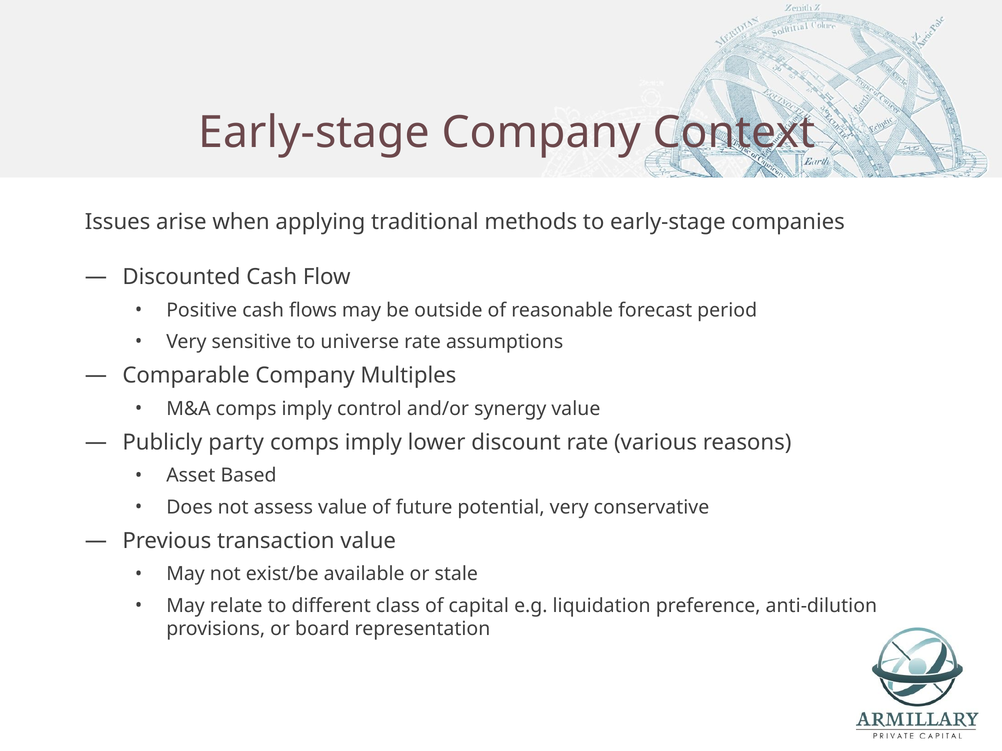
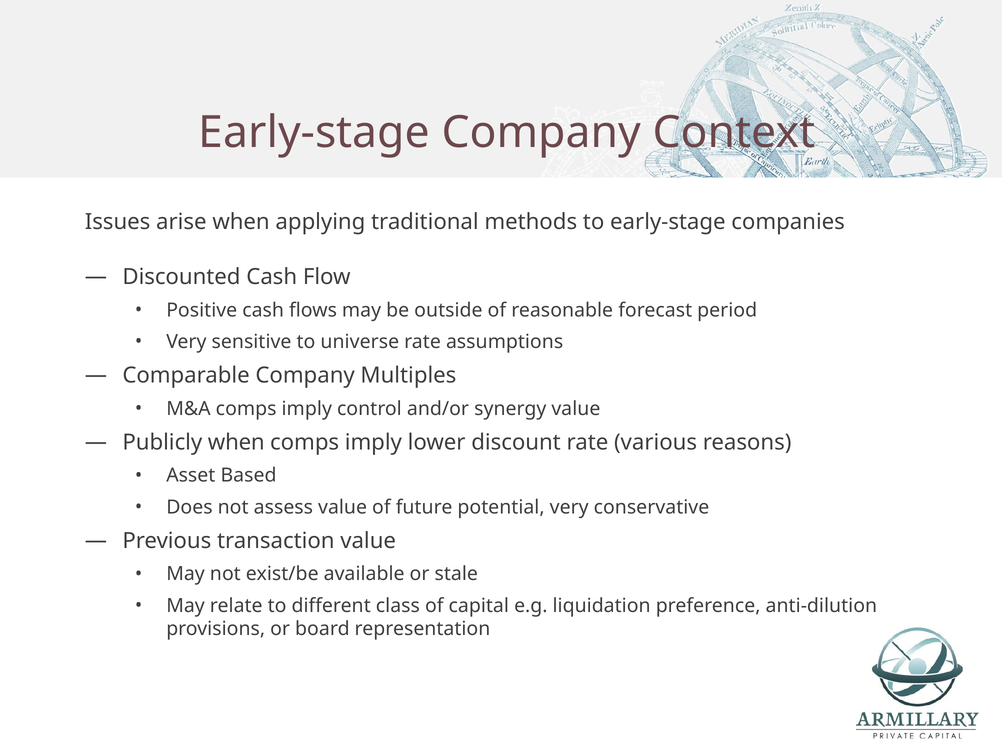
Publicly party: party -> when (236, 442)
